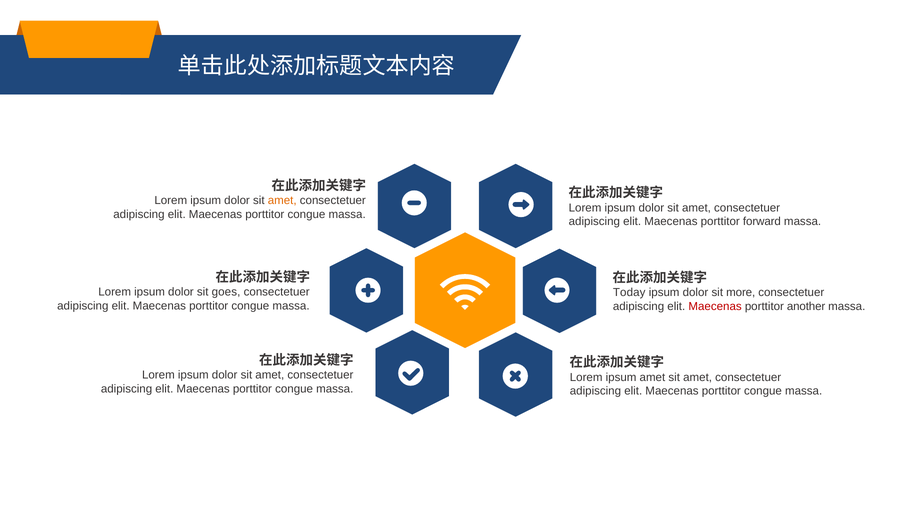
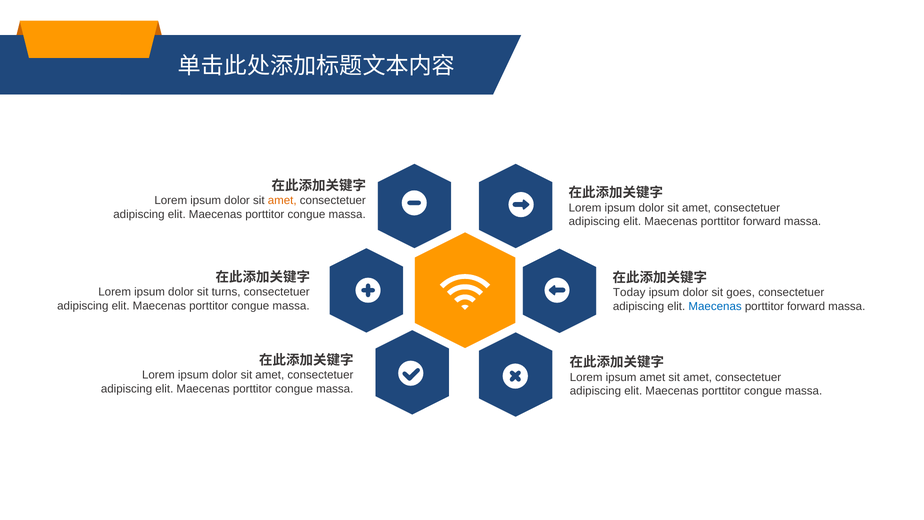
goes: goes -> turns (226, 292)
more: more -> goes (741, 292)
Maecenas colour: red -> blue (715, 306)
another: another -> forward (806, 306)
